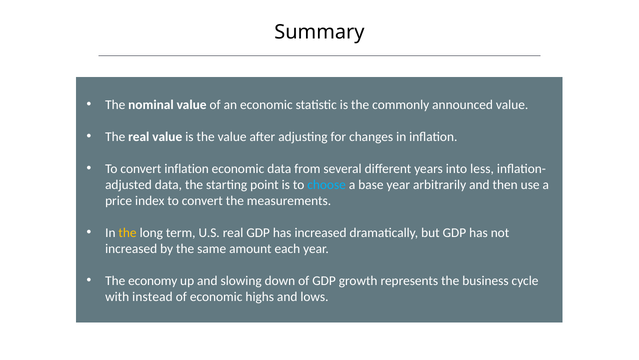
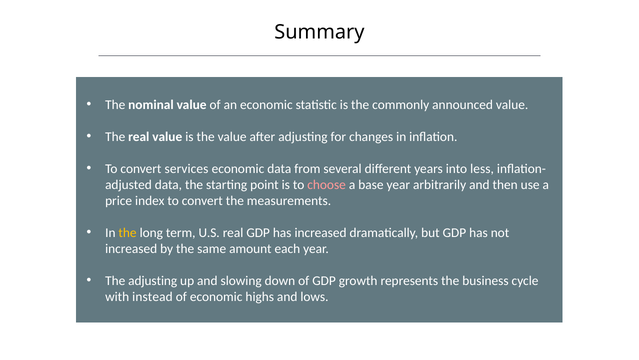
convert inflation: inflation -> services (187, 168)
choose colour: light blue -> pink (327, 184)
The economy: economy -> adjusting (153, 280)
